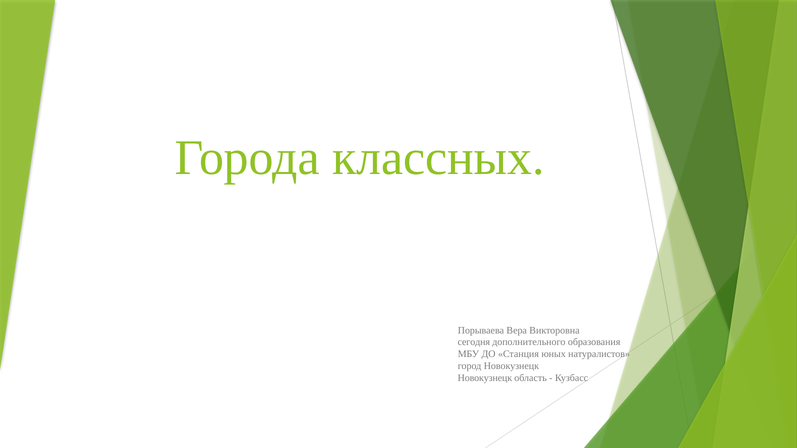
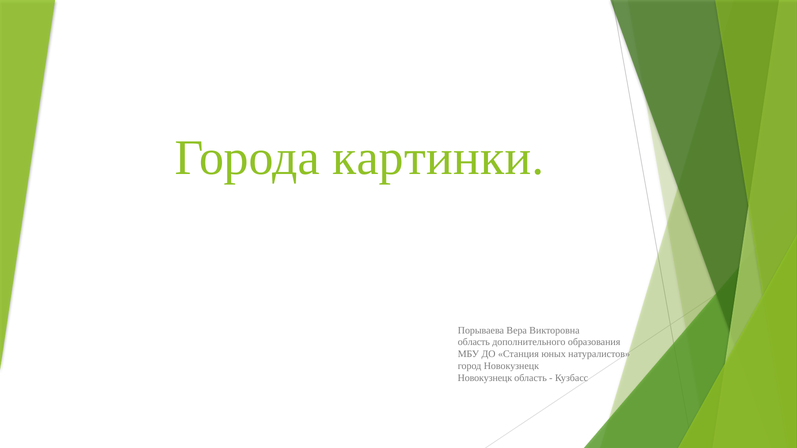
классных: классных -> картинки (438, 158)
сегодня: сегодня -> область (474, 342)
